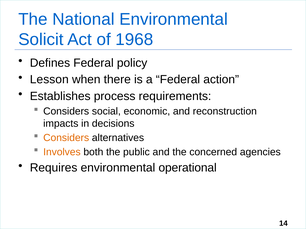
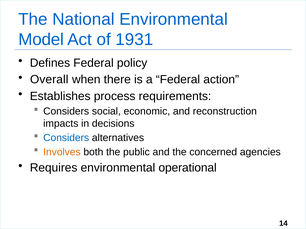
Solicit: Solicit -> Model (41, 40)
1968: 1968 -> 1931 (134, 40)
Lesson: Lesson -> Overall (49, 80)
Considers colour: orange -> blue (66, 138)
